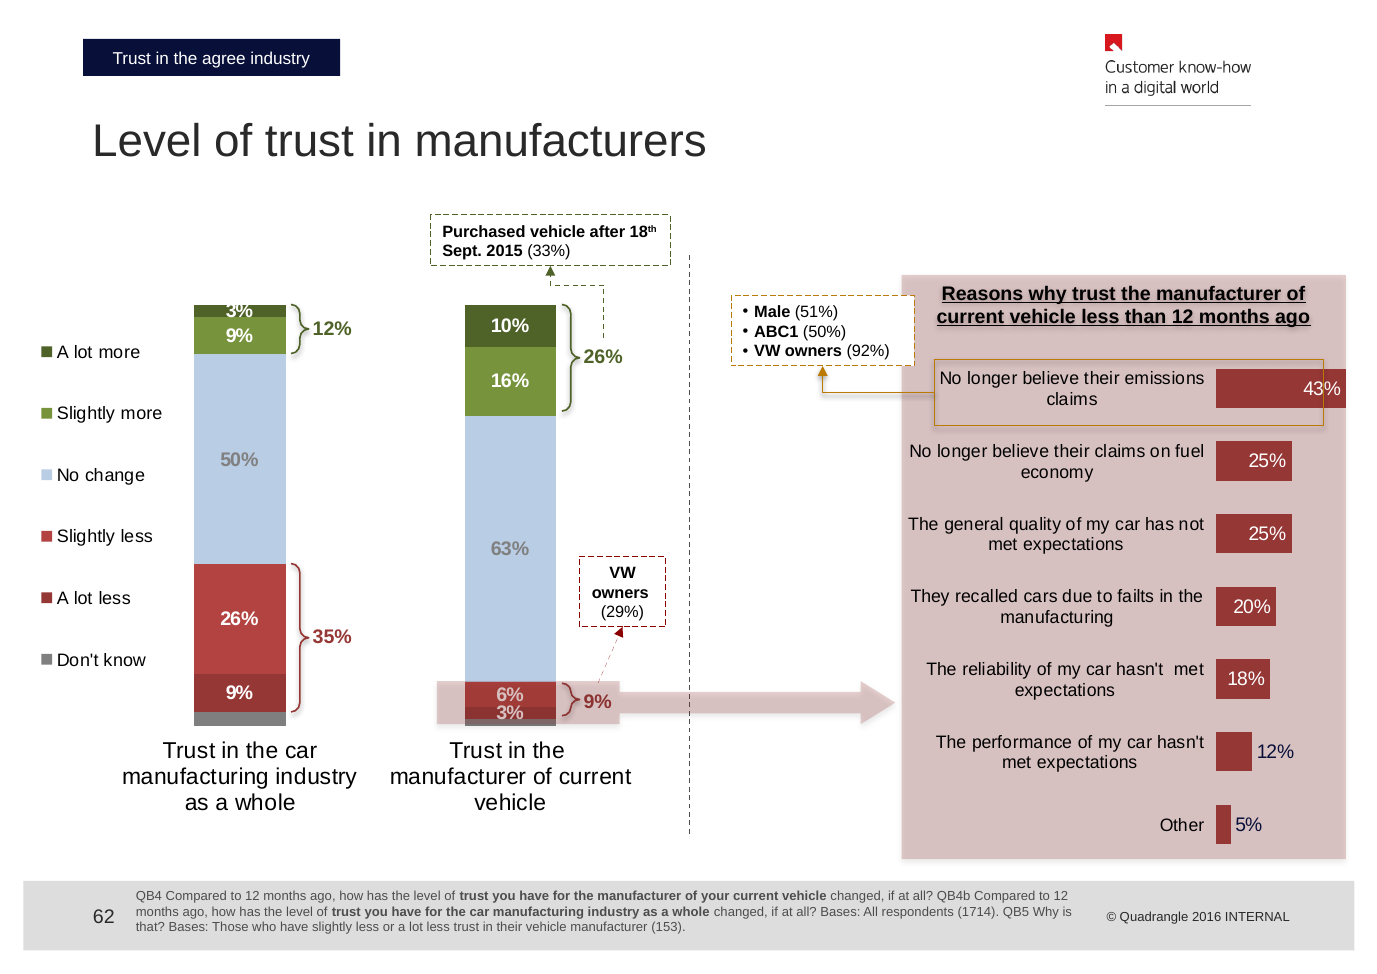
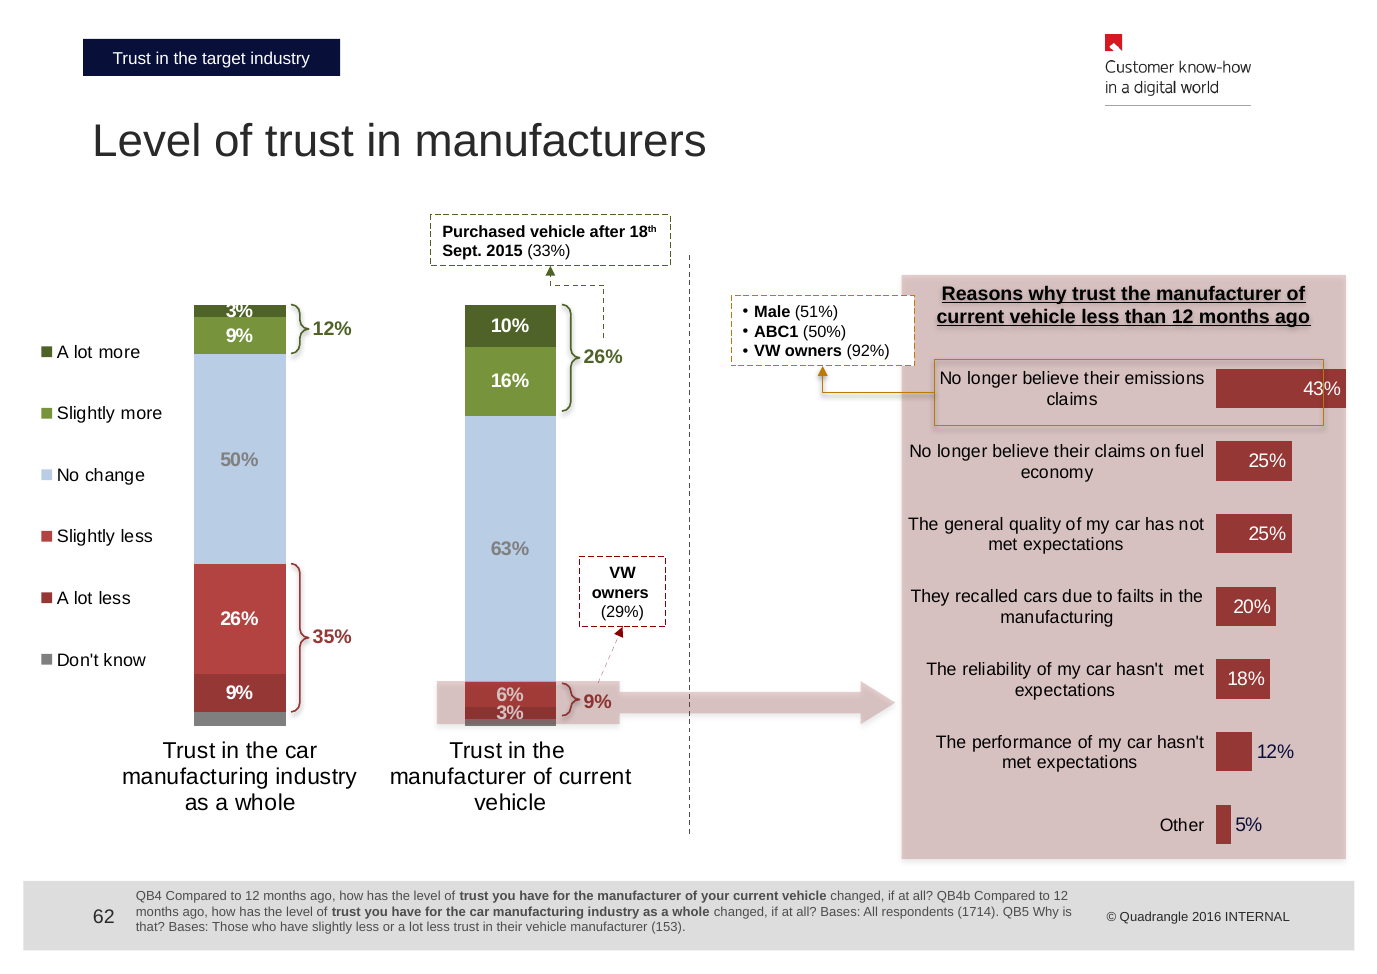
agree: agree -> target (224, 59)
